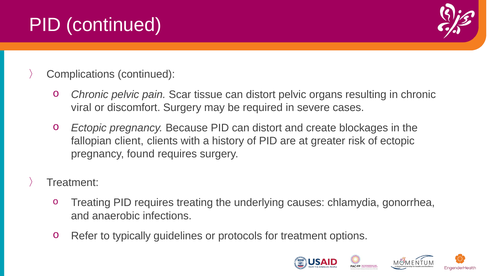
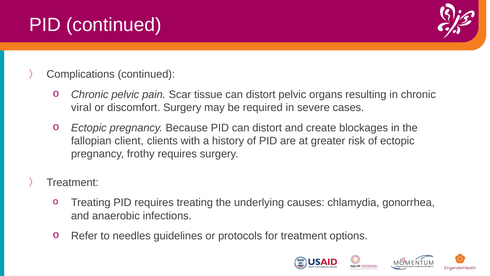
found: found -> frothy (141, 154)
typically: typically -> needles (132, 236)
